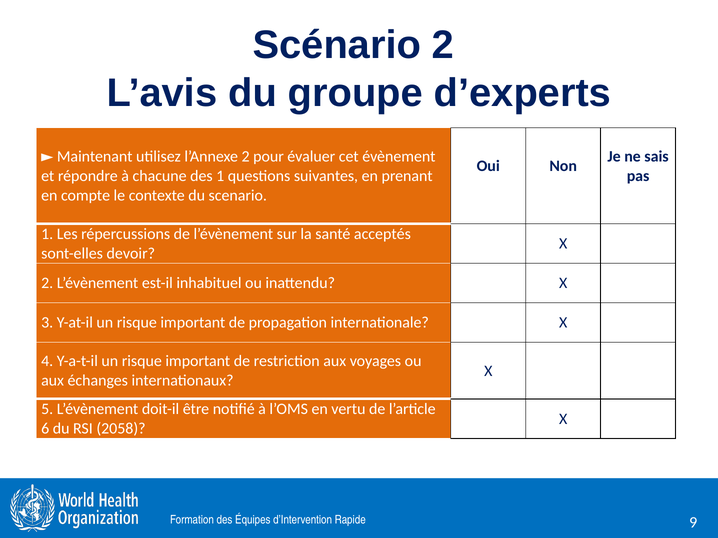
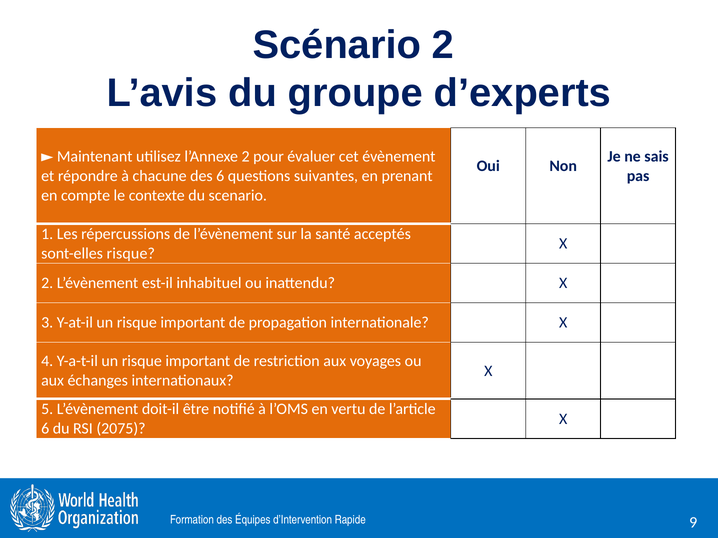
des 1: 1 -> 6 (220, 176)
sont-elles devoir: devoir -> risque (131, 254)
2058: 2058 -> 2075 (121, 429)
